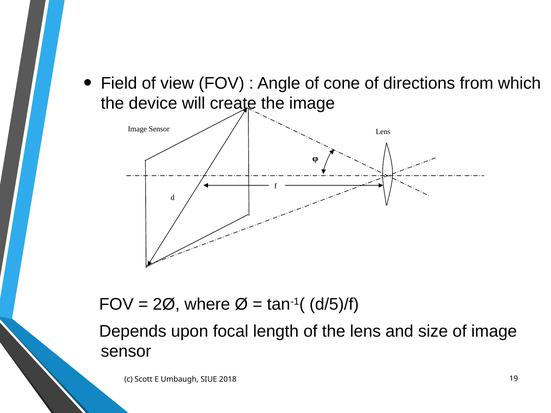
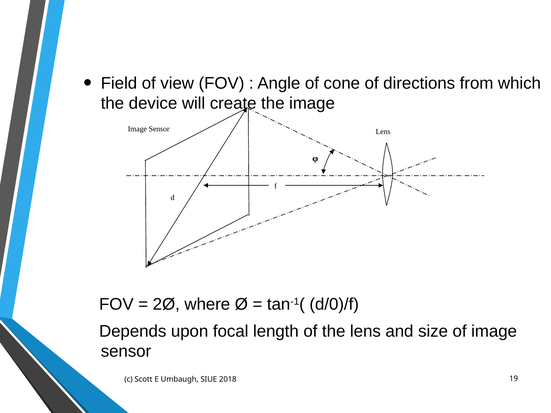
d/5)/f: d/5)/f -> d/0)/f (334, 305)
